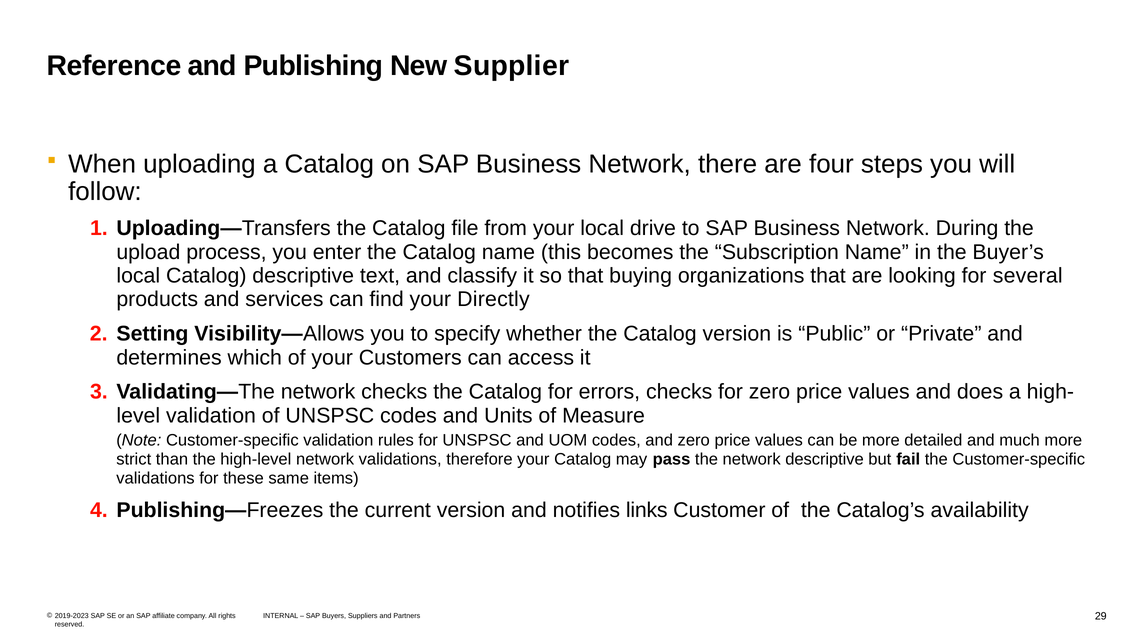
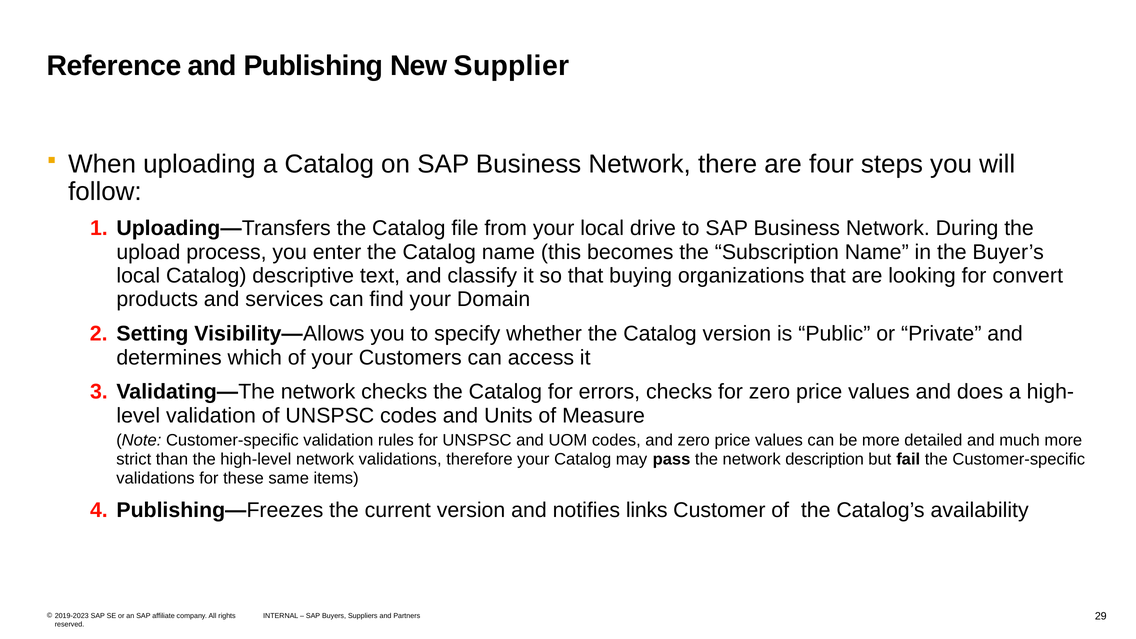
several: several -> convert (1028, 276)
Directly: Directly -> Domain (494, 299)
network descriptive: descriptive -> description (825, 459)
